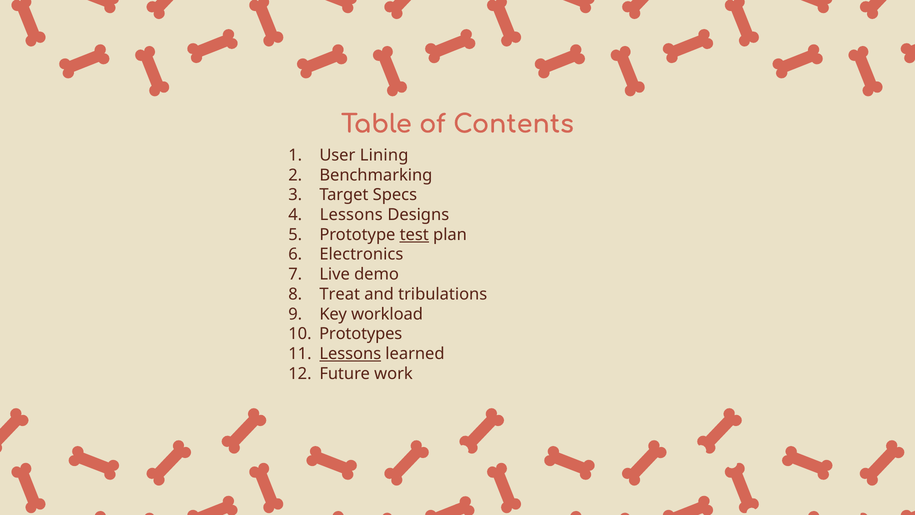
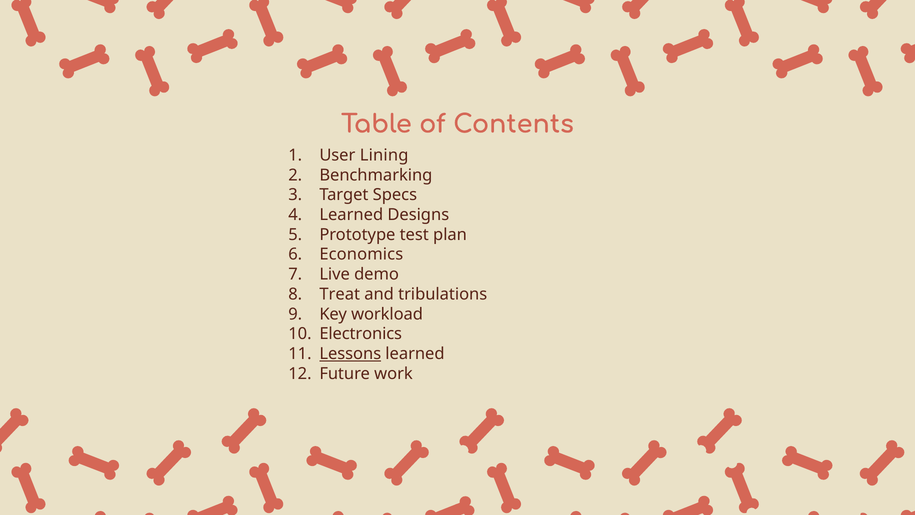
Lessons: Lessons -> Learned (351, 215)
test underline: present -> none (414, 235)
Electronics: Electronics -> Economics (361, 254)
Prototypes: Prototypes -> Electronics (361, 334)
